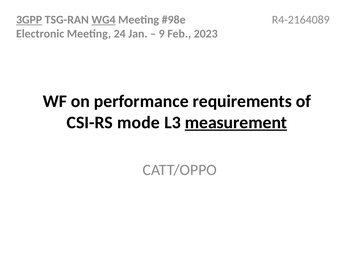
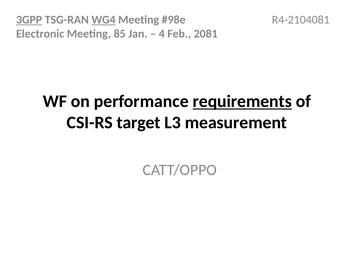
R4-2164089: R4-2164089 -> R4-2104081 (301, 20)
24: 24 -> 85 (120, 34)
9: 9 -> 4 (162, 34)
2023: 2023 -> 2081 (206, 34)
requirements underline: none -> present (242, 102)
mode: mode -> target (139, 123)
measurement underline: present -> none (236, 123)
